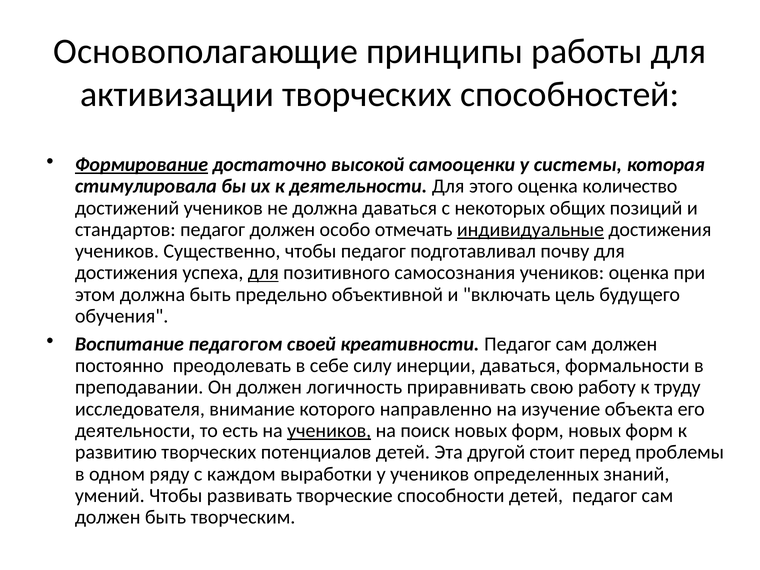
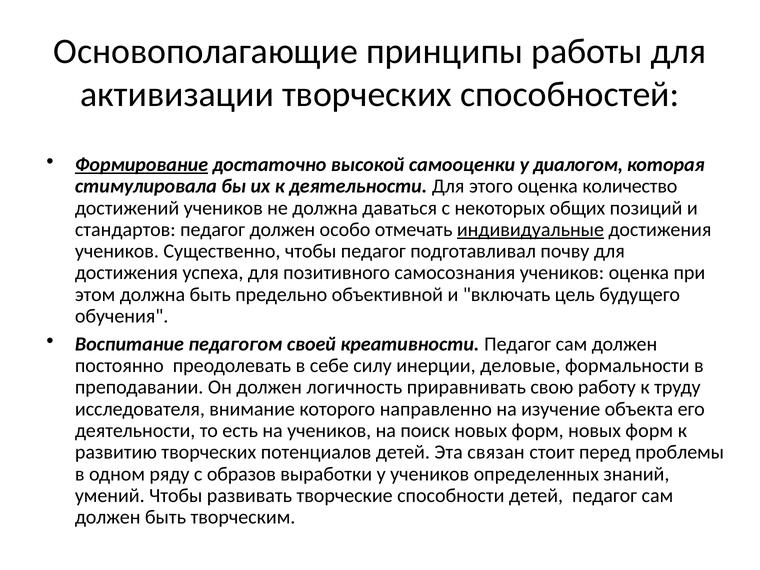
системы: системы -> диалогом (578, 165)
для underline: present -> none (263, 273)
инерции даваться: даваться -> деловые (520, 366)
учеников underline: present -> none (329, 431)
другой: другой -> связан (496, 452)
каждом: каждом -> образов (241, 474)
